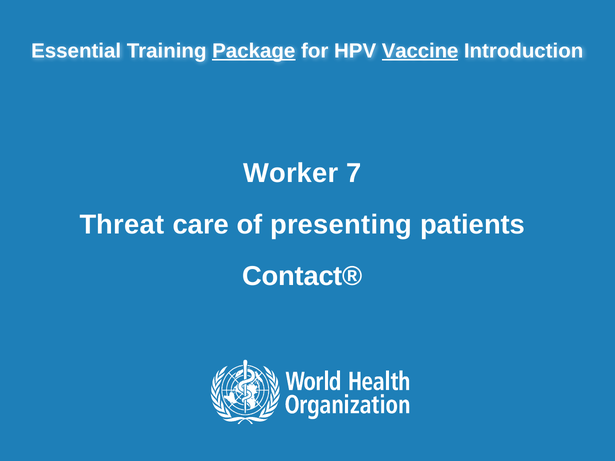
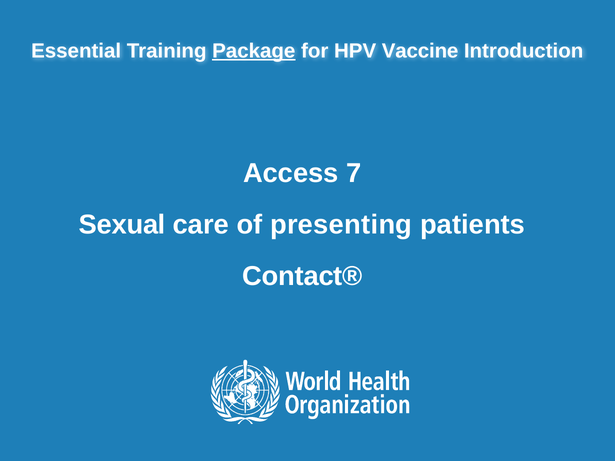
Vaccine underline: present -> none (420, 51)
Worker: Worker -> Access (291, 173)
Threat: Threat -> Sexual (122, 225)
